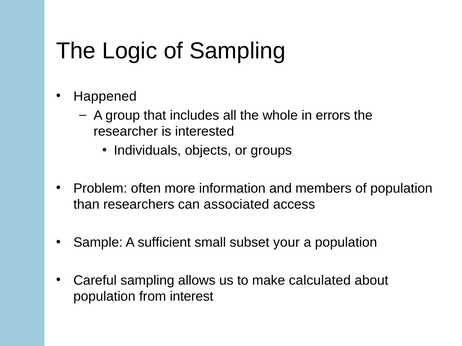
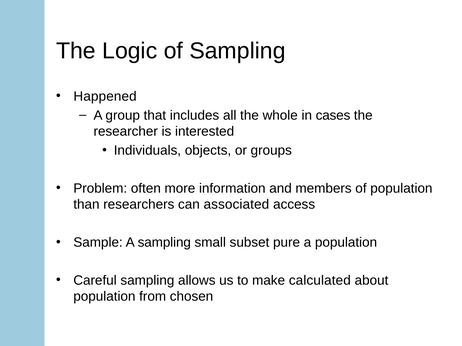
errors: errors -> cases (333, 115)
A sufficient: sufficient -> sampling (164, 243)
your: your -> pure (287, 243)
interest: interest -> chosen (192, 297)
